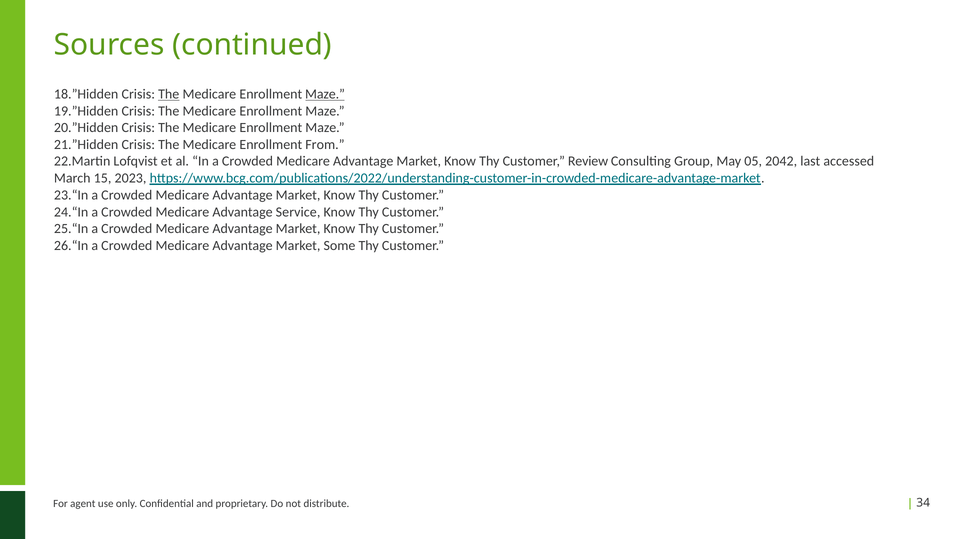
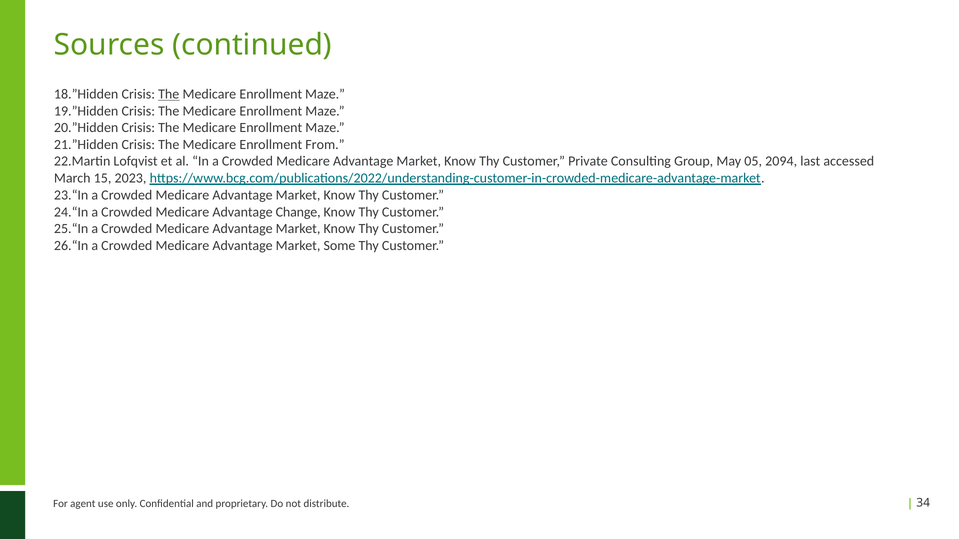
Maze underline: present -> none (325, 94)
Review: Review -> Private (588, 161)
2042: 2042 -> 2094 (781, 161)
Service: Service -> Change (298, 212)
